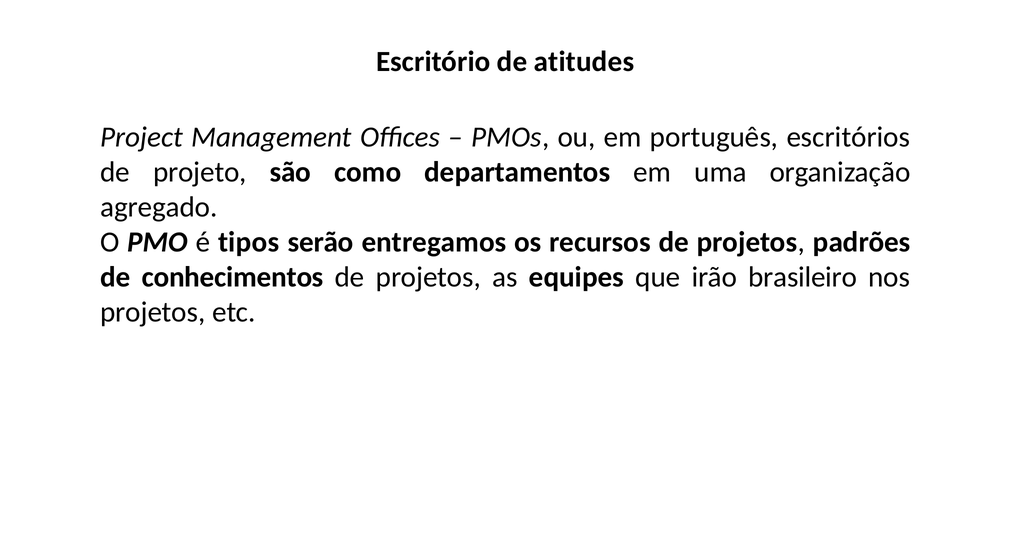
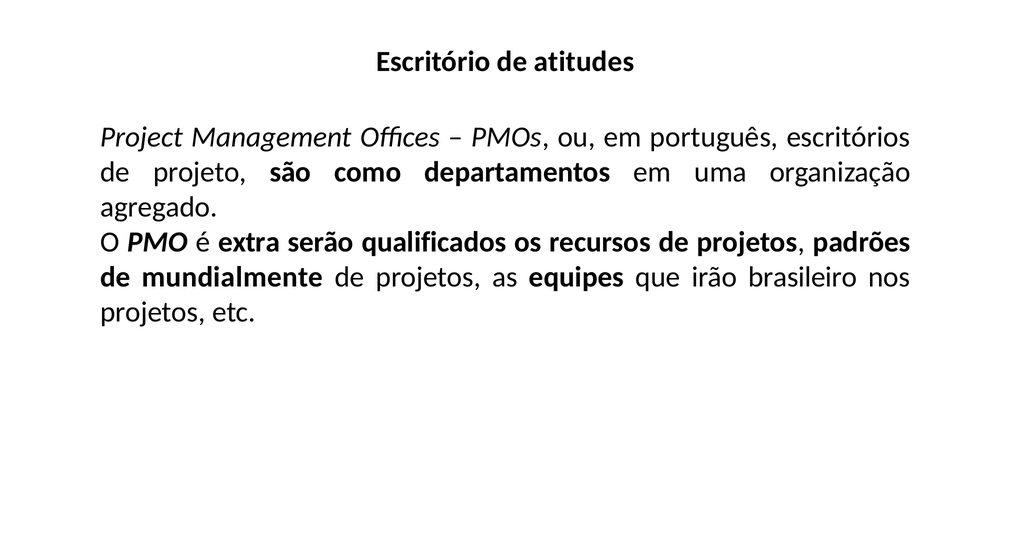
tipos: tipos -> extra (249, 242)
entregamos: entregamos -> qualificados (434, 242)
conhecimentos: conhecimentos -> mundialmente (232, 277)
